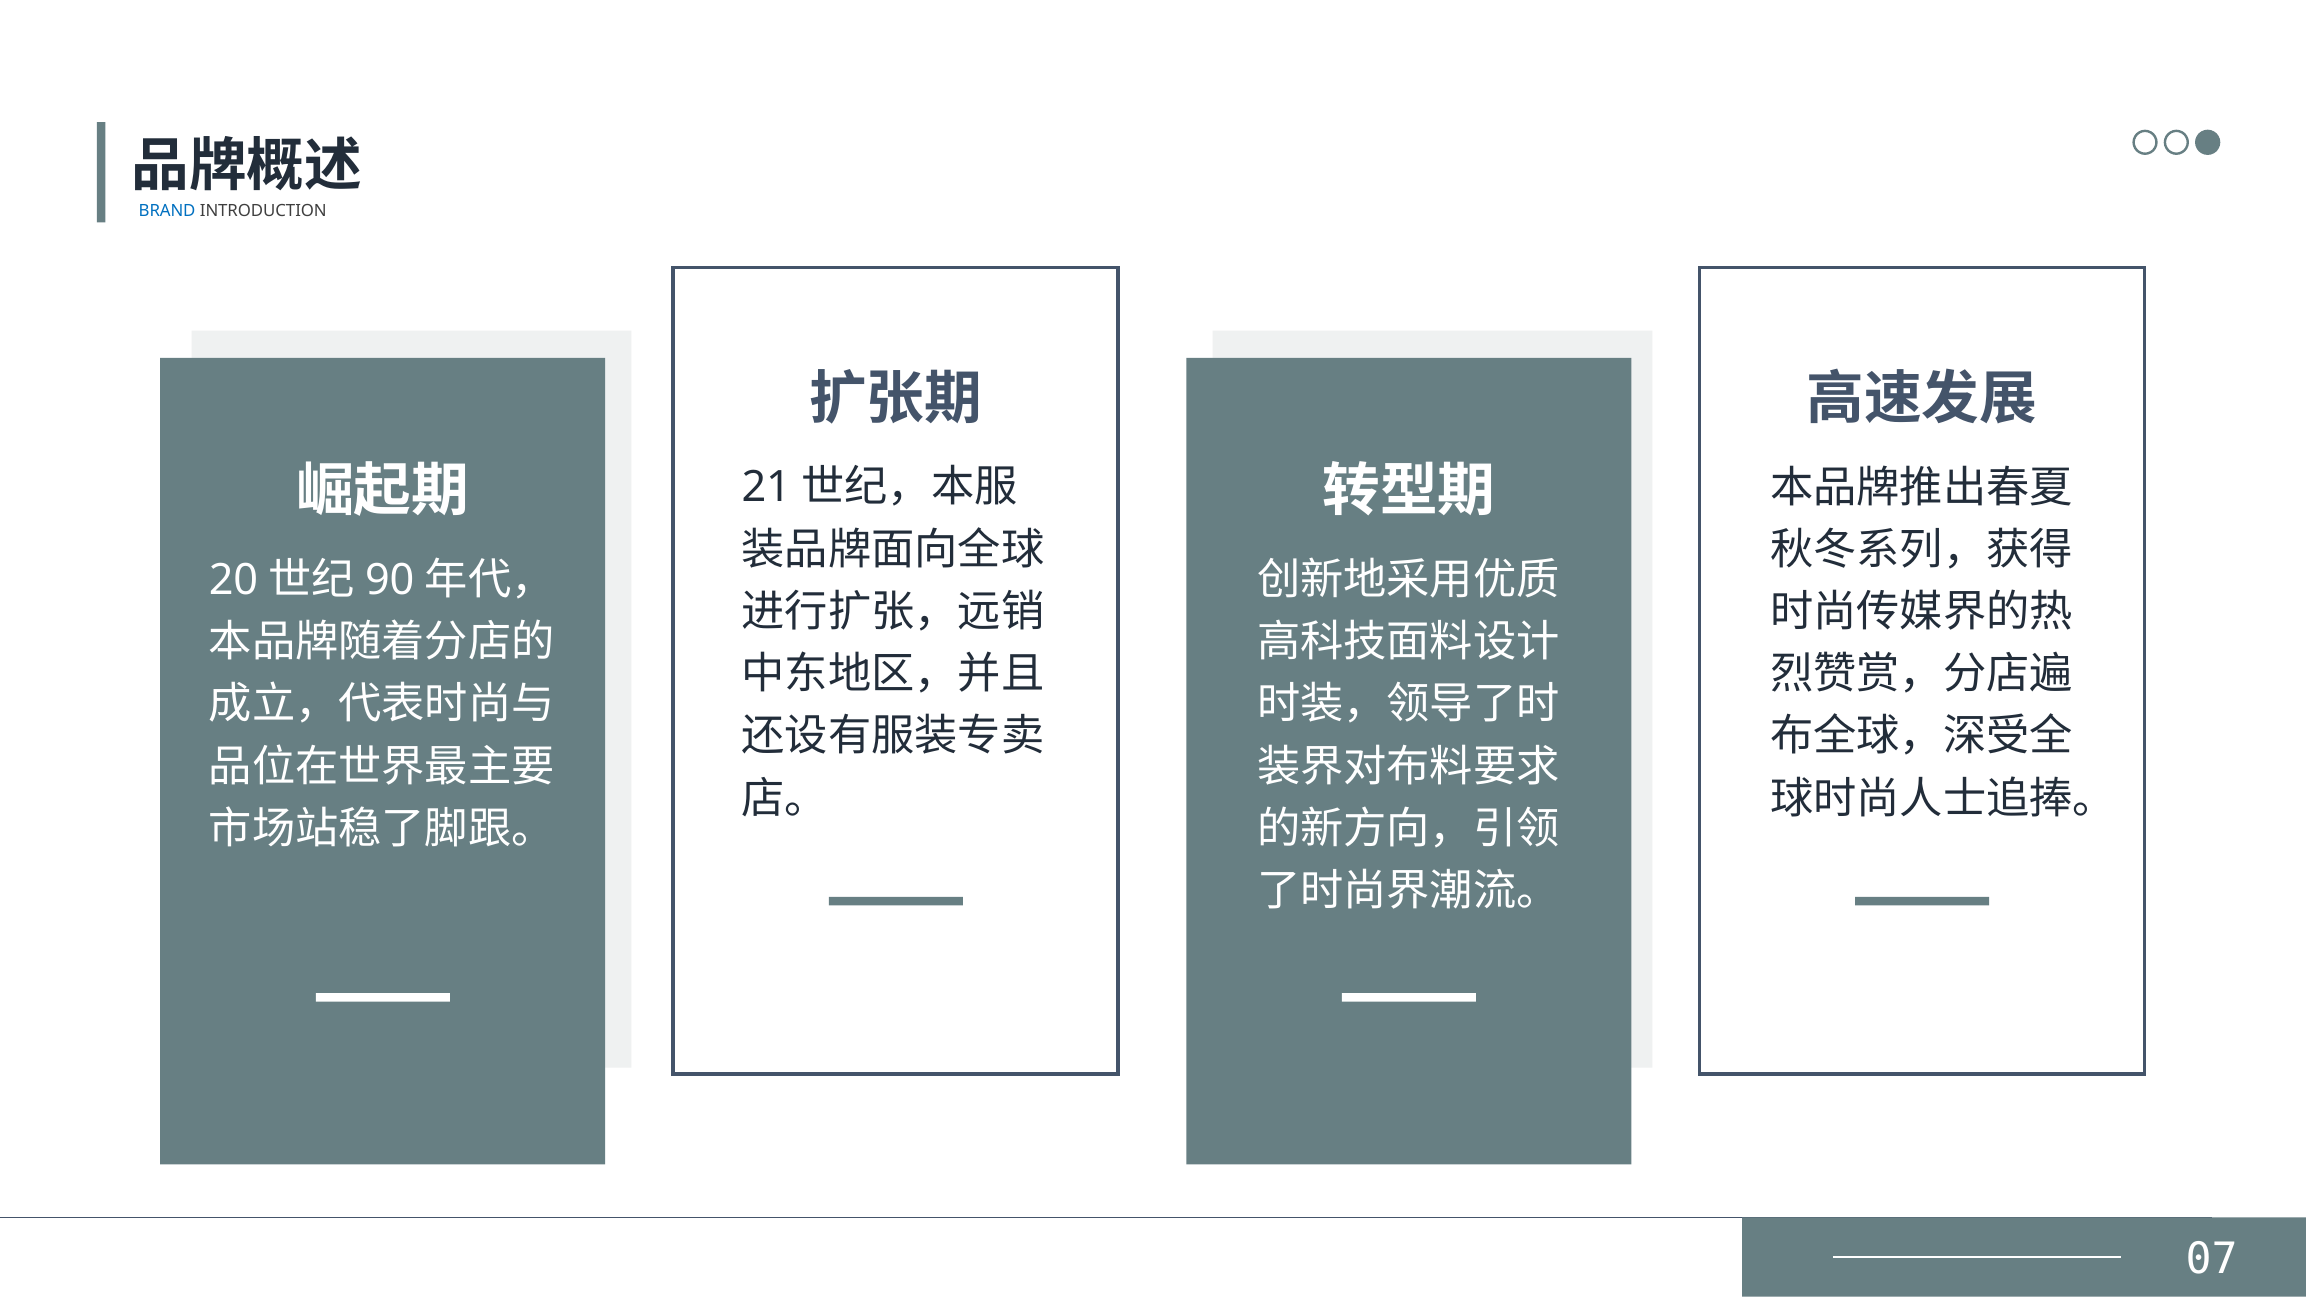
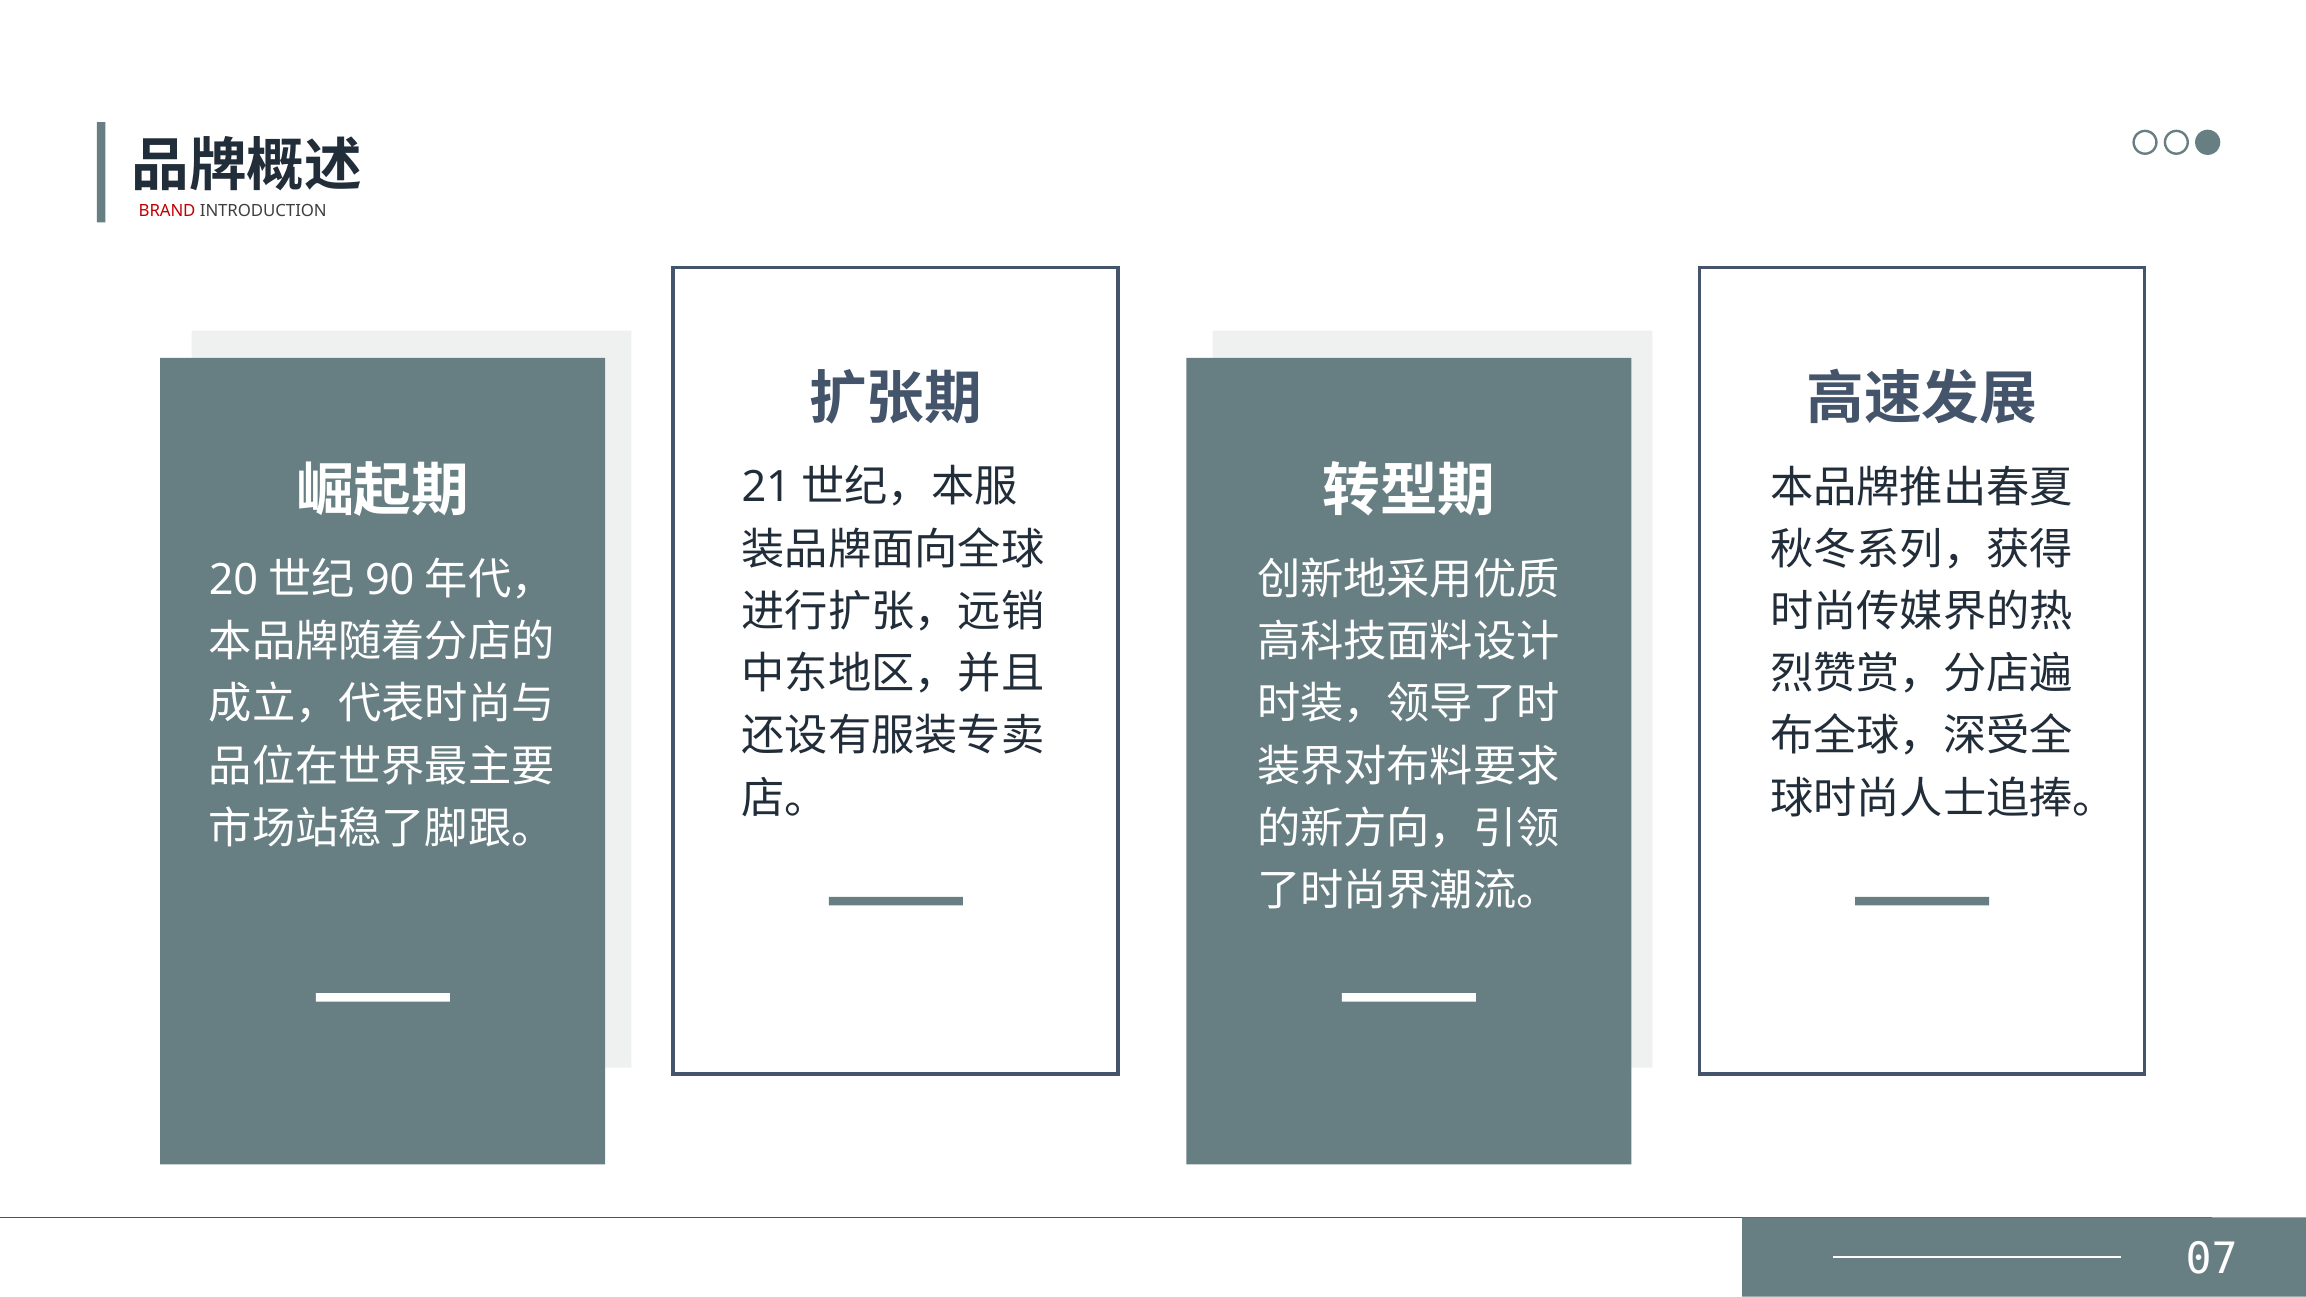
BRAND colour: blue -> red (167, 211)
